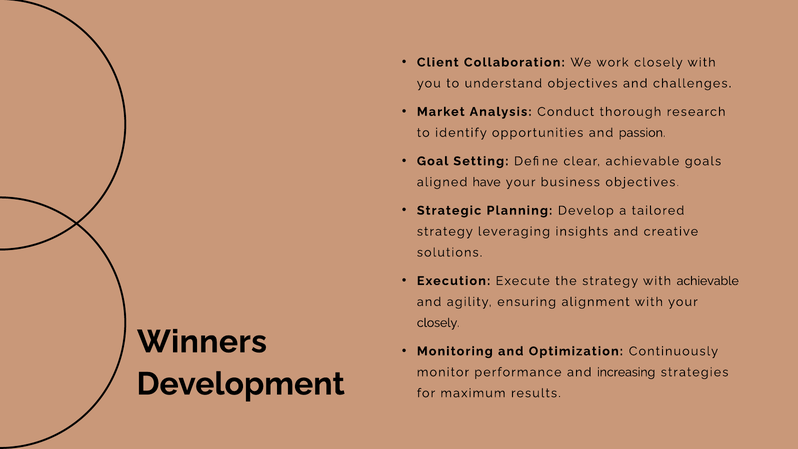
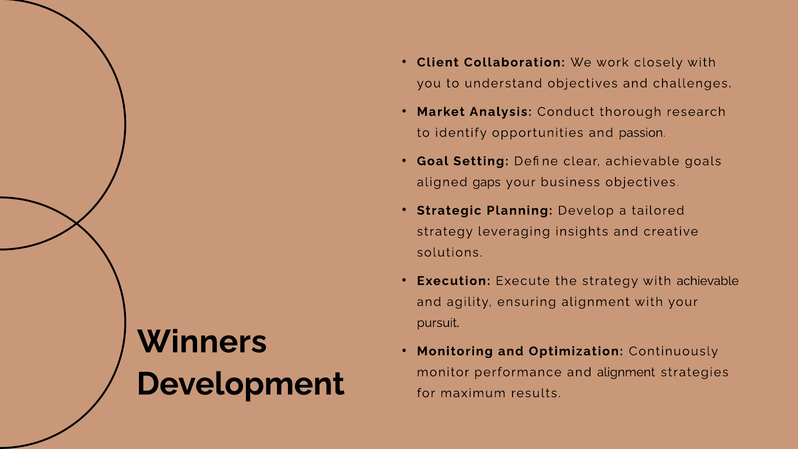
have: have -> gaps (487, 182)
closely: closely -> pursuit (438, 323)
and increasing: increasing -> alignment (626, 372)
